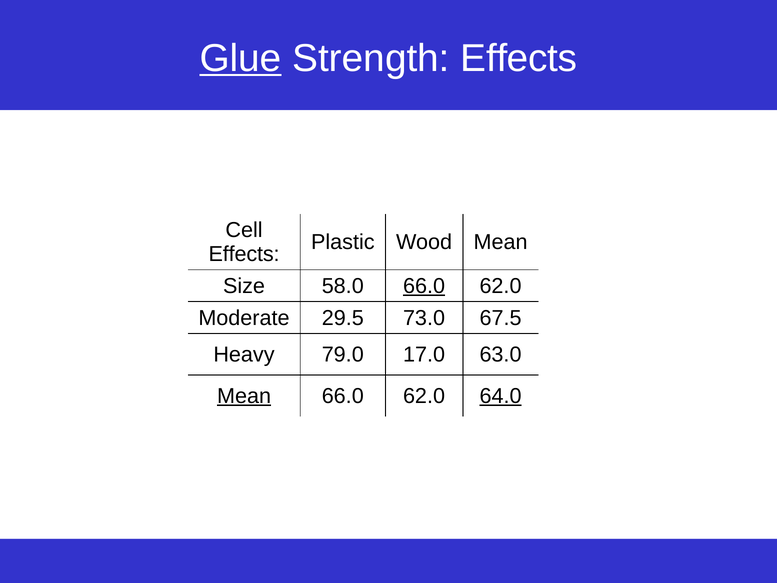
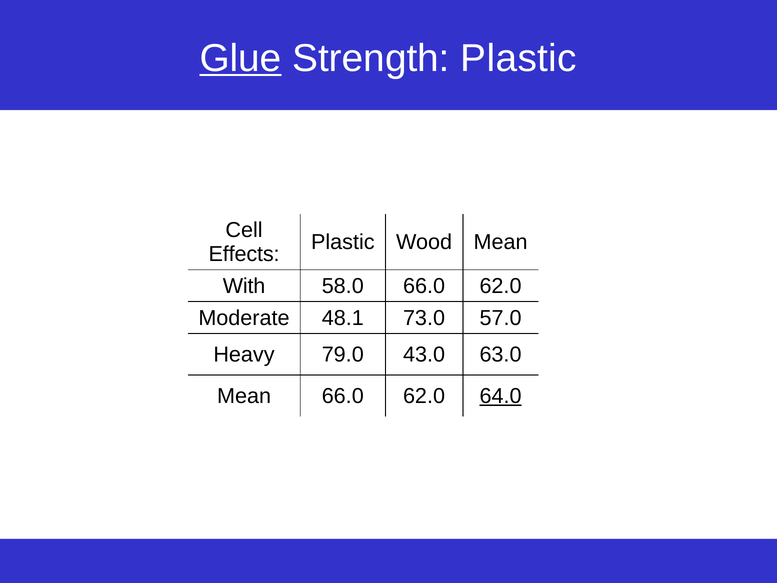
Strength Effects: Effects -> Plastic (519, 58)
Size: Size -> With (244, 286)
66.0 underline: present -> none (424, 286)
29.5: 29.5 -> 48.1 (343, 318)
67.5: 67.5 -> 57.0 (501, 318)
17.0: 17.0 -> 43.0 (424, 354)
Mean underline: present -> none (244, 396)
